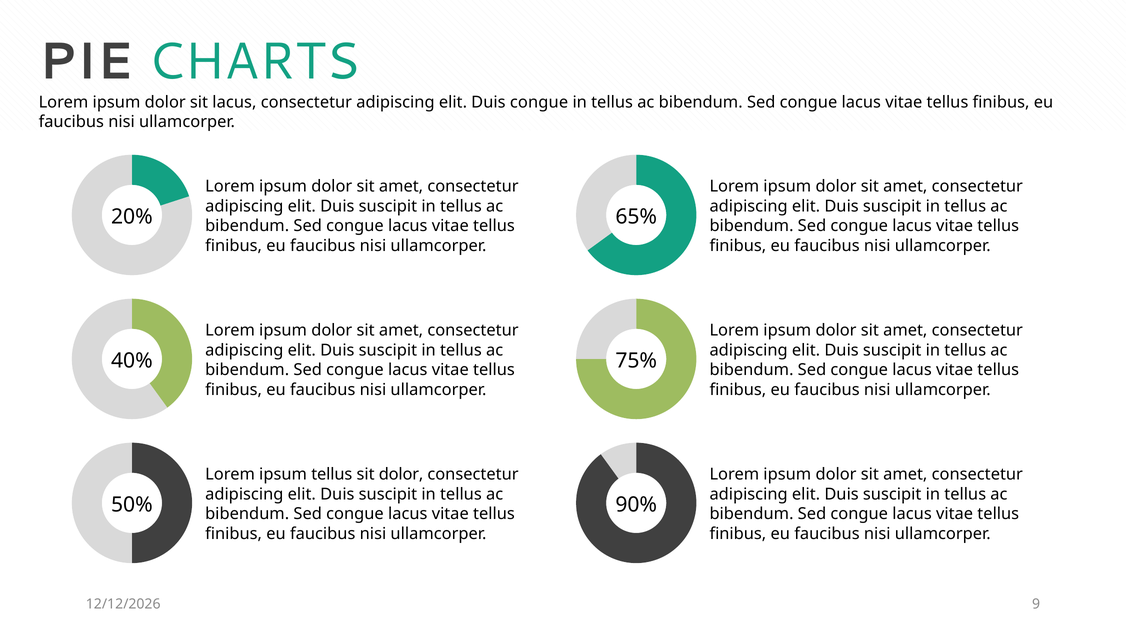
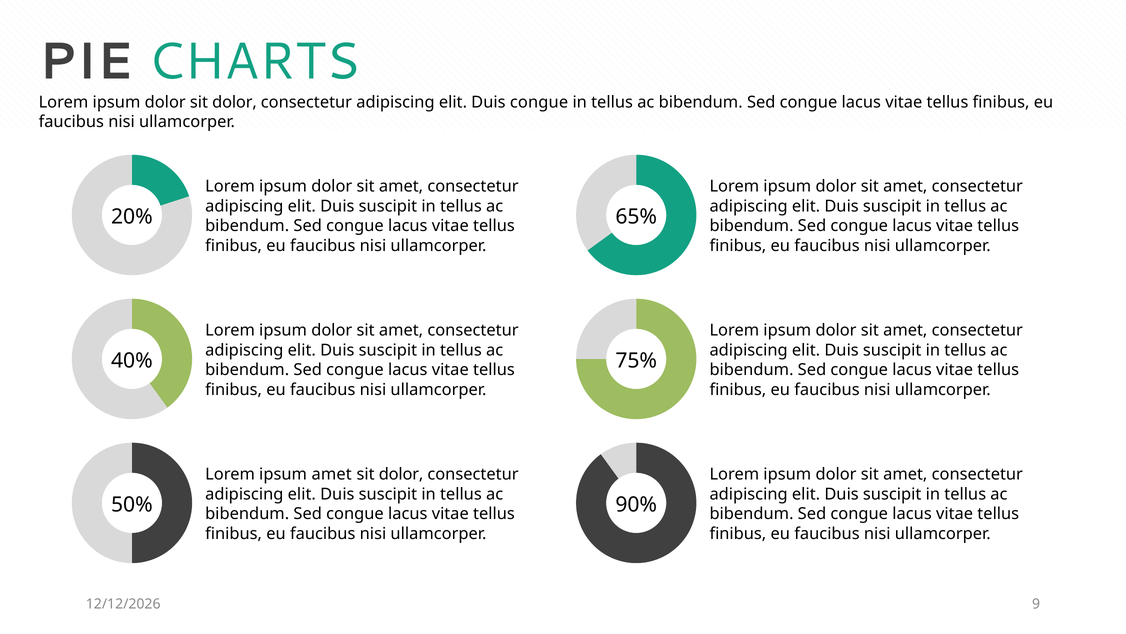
dolor sit lacus: lacus -> dolor (235, 102)
ipsum tellus: tellus -> amet (332, 474)
